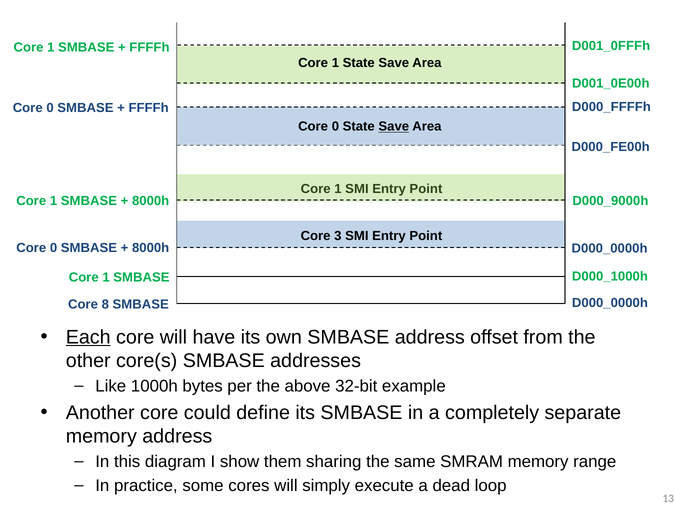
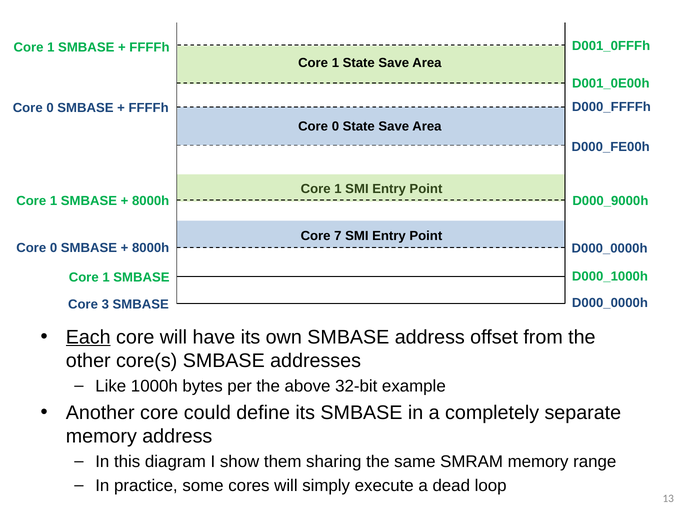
Save underline: present -> none (394, 127)
3: 3 -> 7 (338, 236)
8: 8 -> 3 (105, 305)
